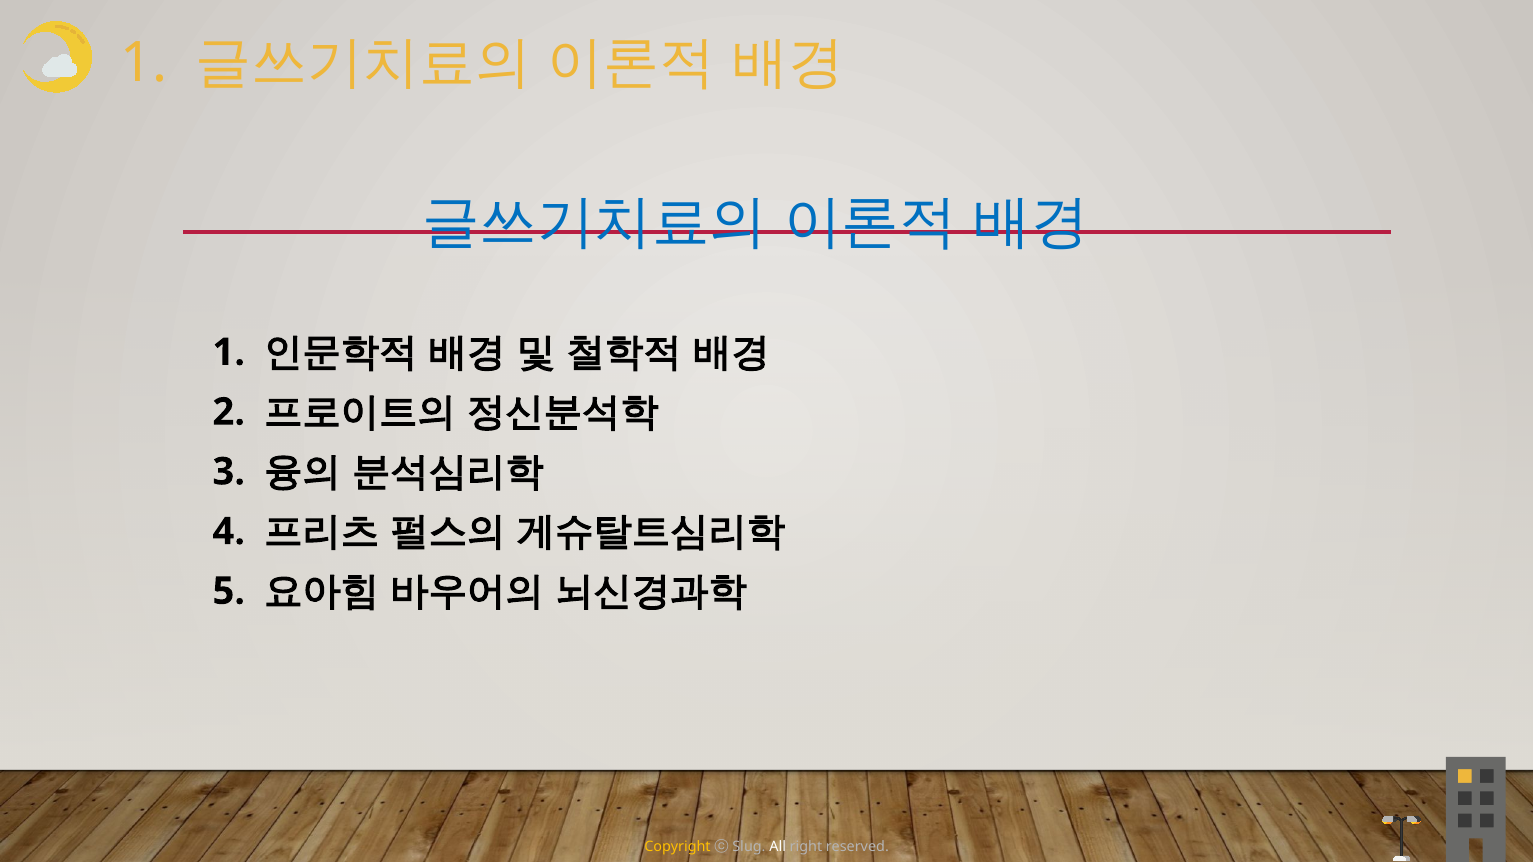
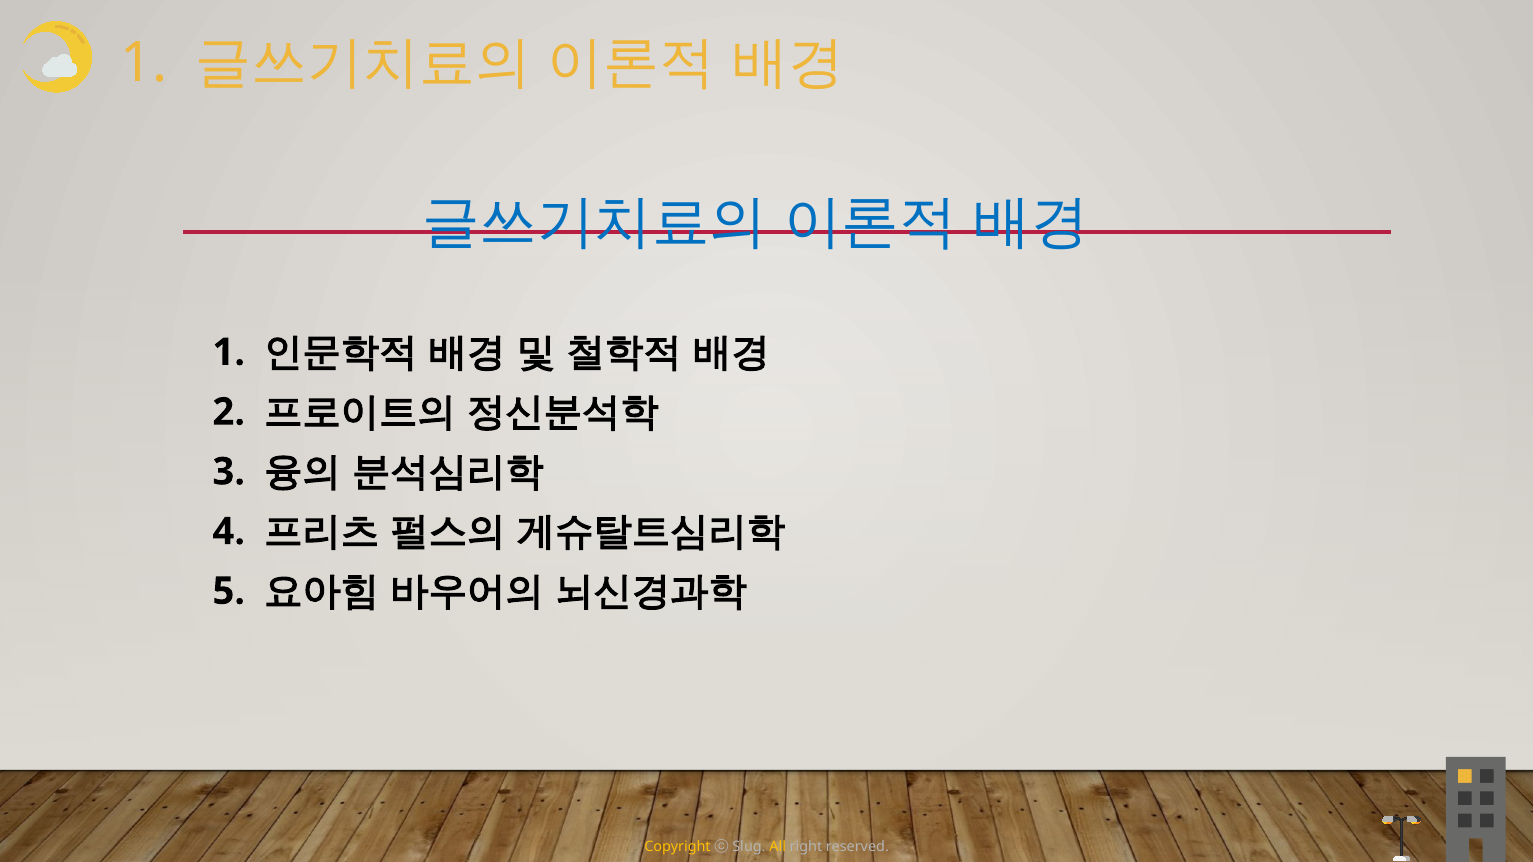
All colour: white -> yellow (778, 847)
